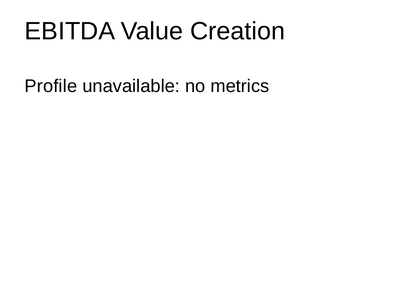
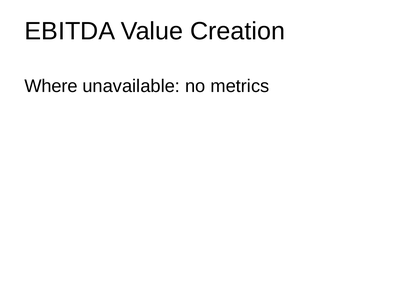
Profile: Profile -> Where (51, 86)
